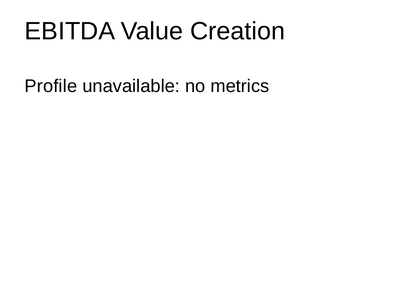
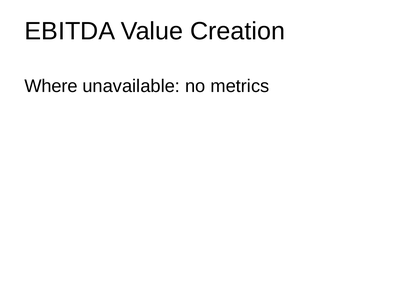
Profile: Profile -> Where (51, 86)
